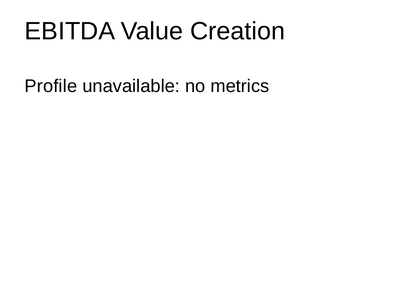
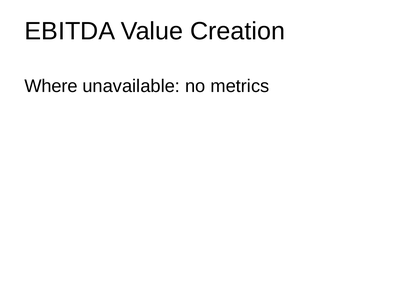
Profile: Profile -> Where (51, 86)
